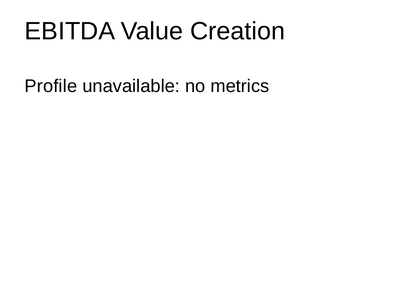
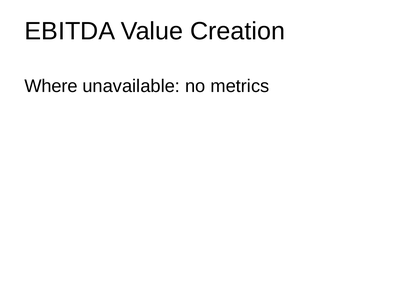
Profile: Profile -> Where (51, 86)
